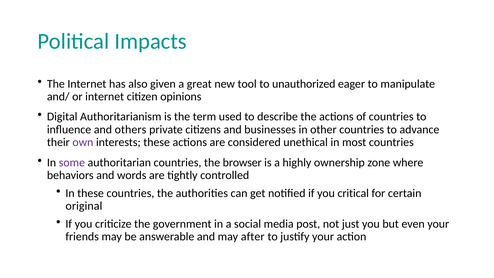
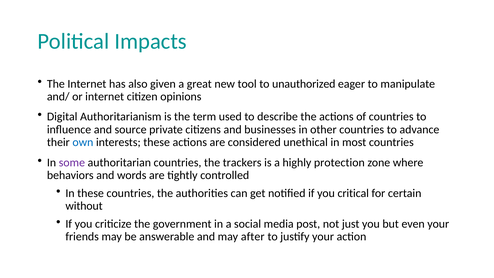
others: others -> source (131, 129)
own colour: purple -> blue (83, 142)
browser: browser -> trackers (242, 162)
ownership: ownership -> protection (339, 162)
original: original -> without (84, 206)
